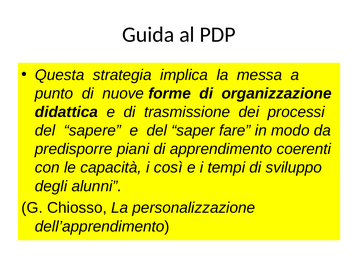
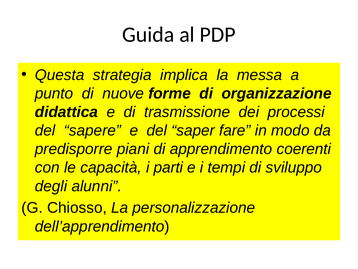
così: così -> parti (168, 167)
